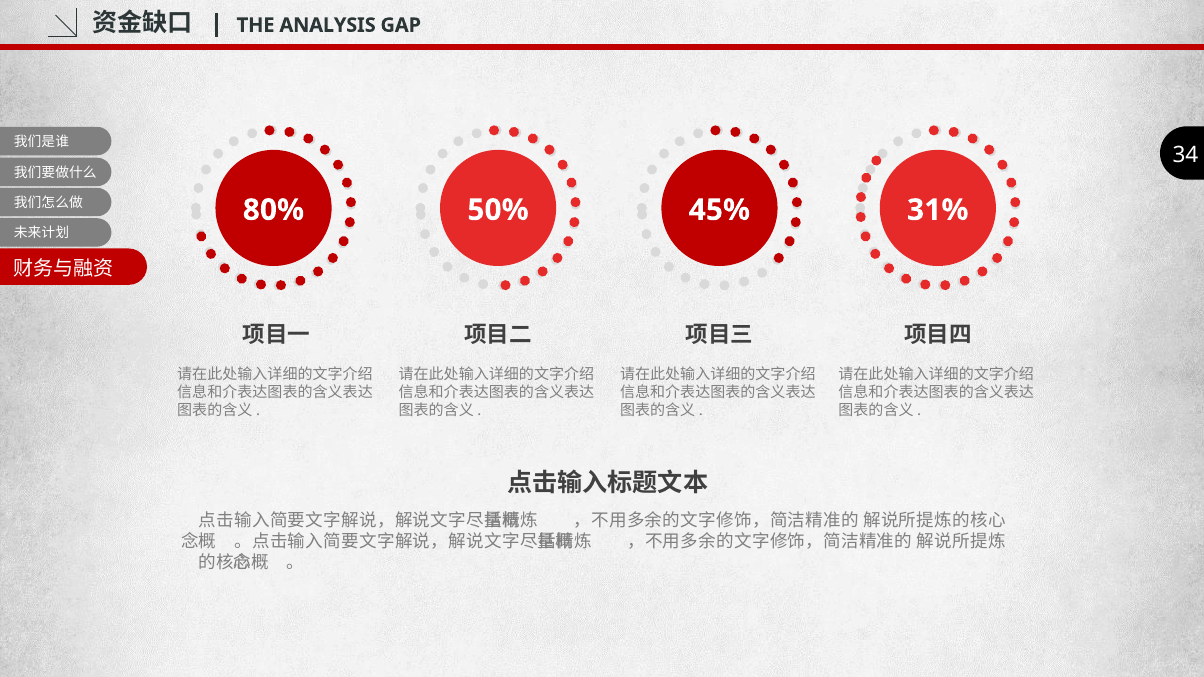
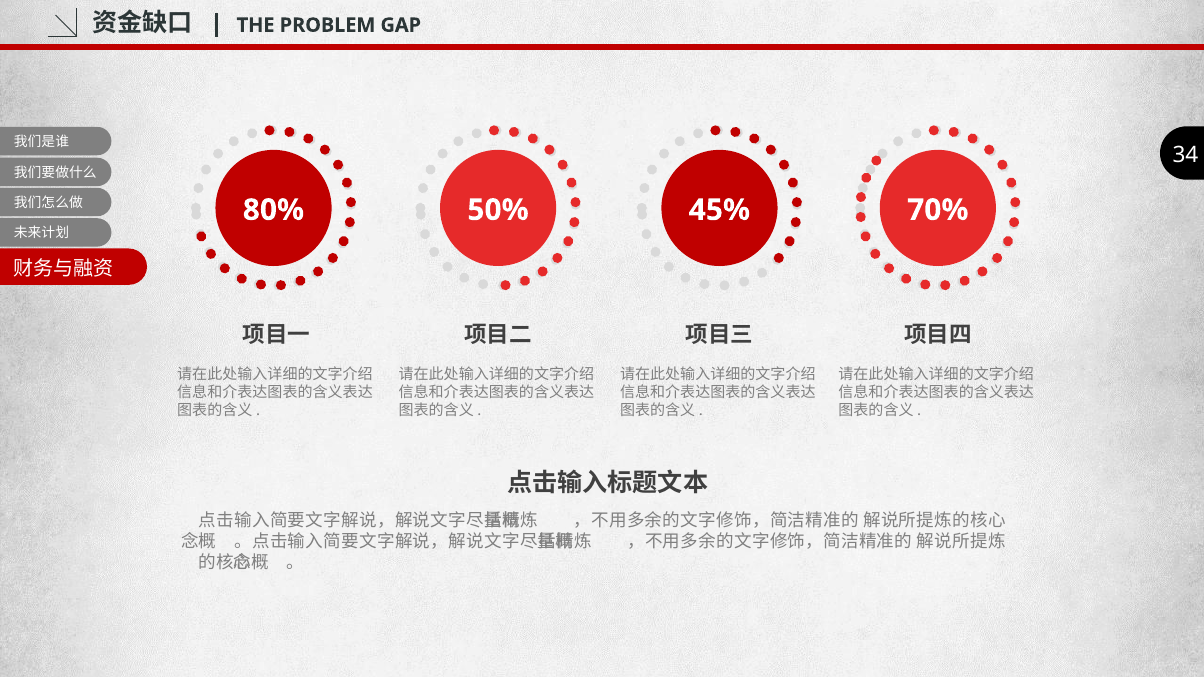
ANALYSIS: ANALYSIS -> PROBLEM (328, 25)
31%: 31% -> 70% (938, 210)
